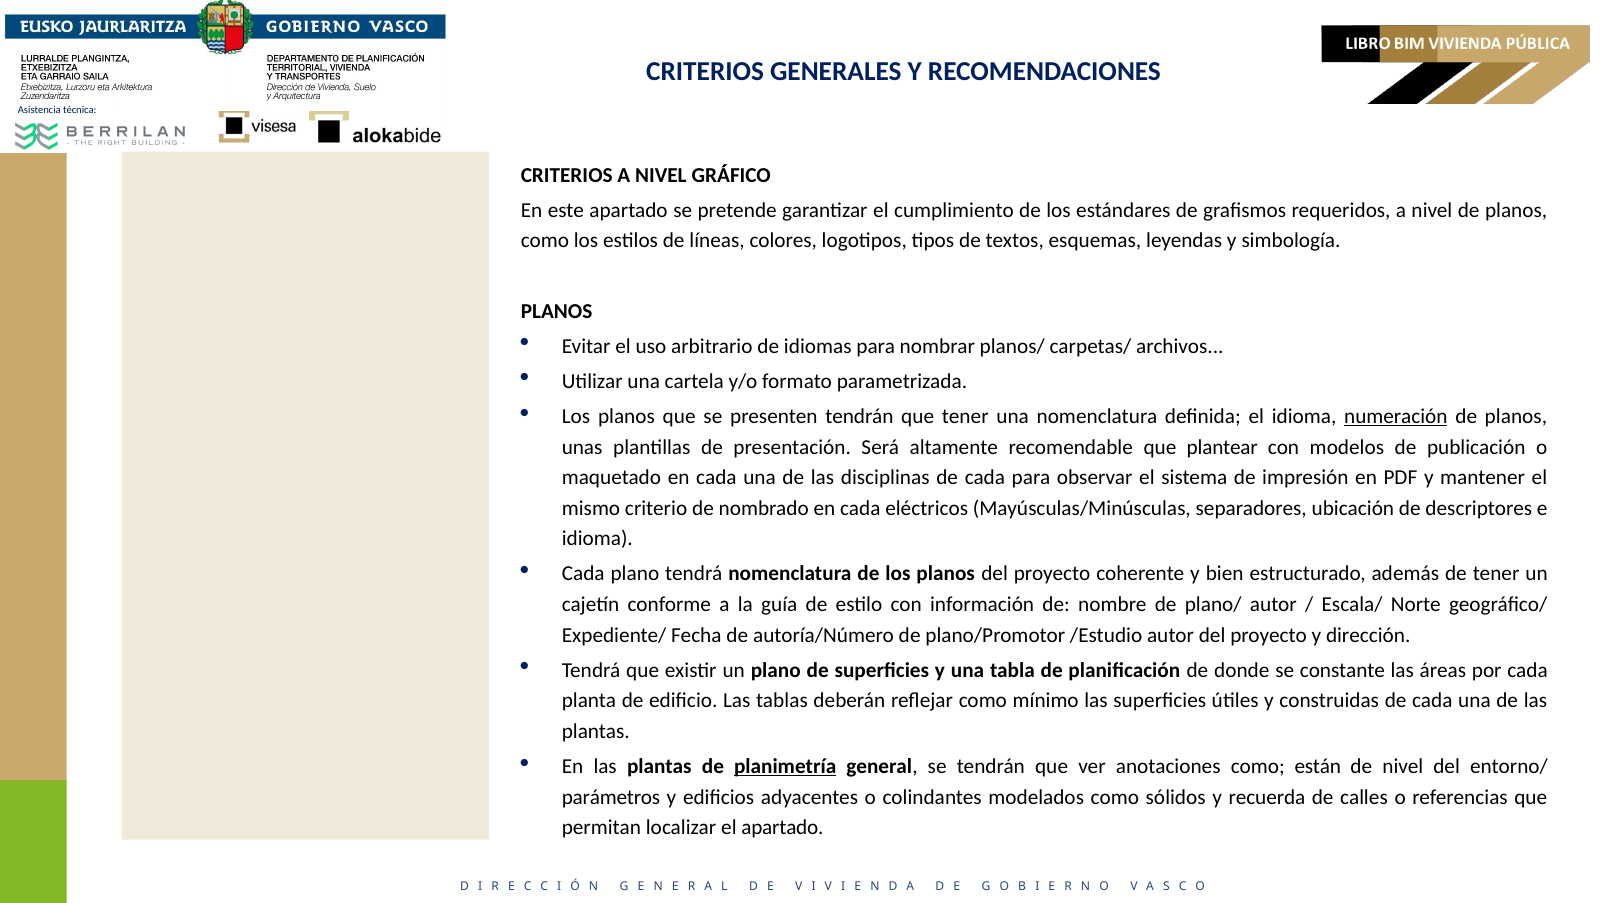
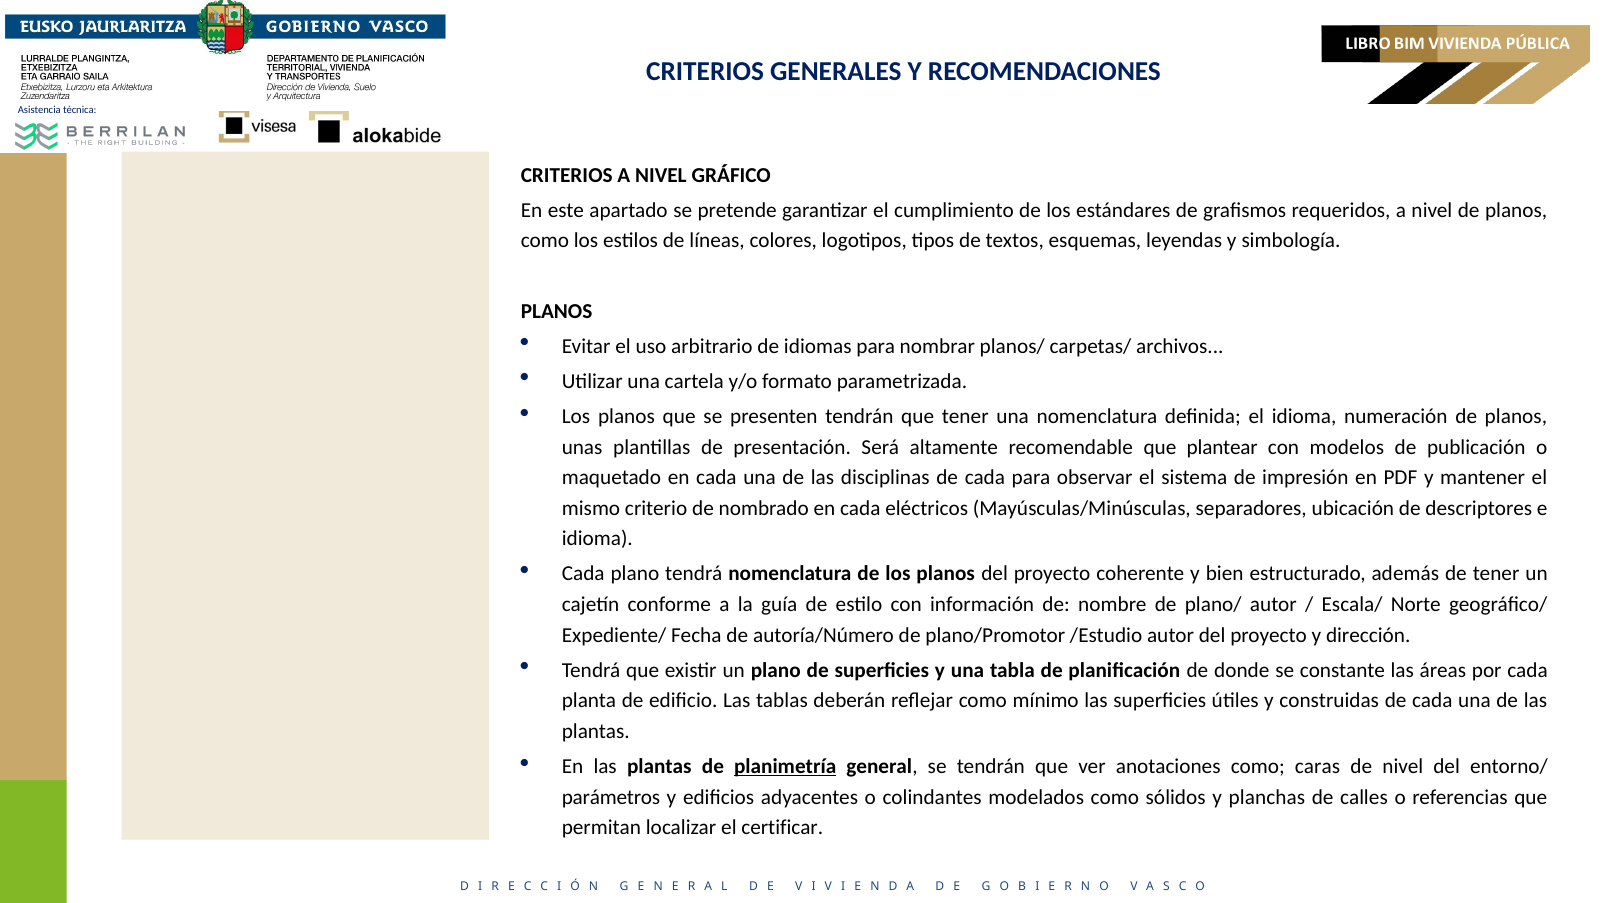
numeración underline: present -> none (1396, 416)
están: están -> caras (1318, 766)
recuerda: recuerda -> planchas (1267, 797)
el apartado: apartado -> certificar (782, 827)
